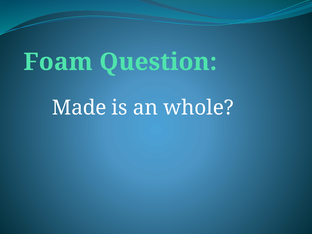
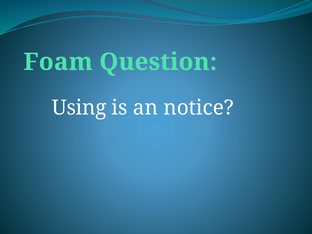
Made: Made -> Using (79, 108)
whole: whole -> notice (199, 108)
